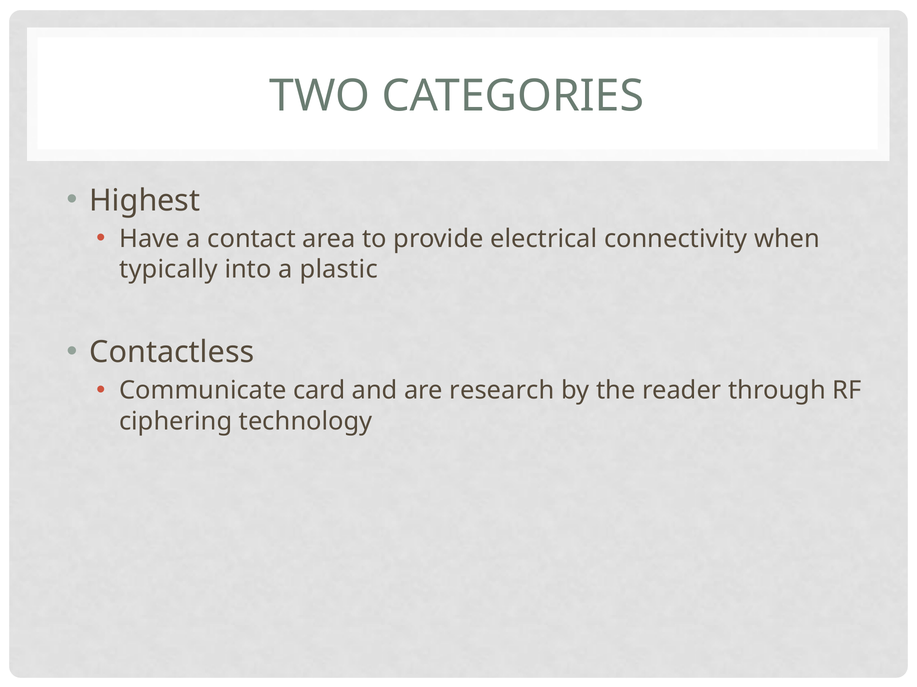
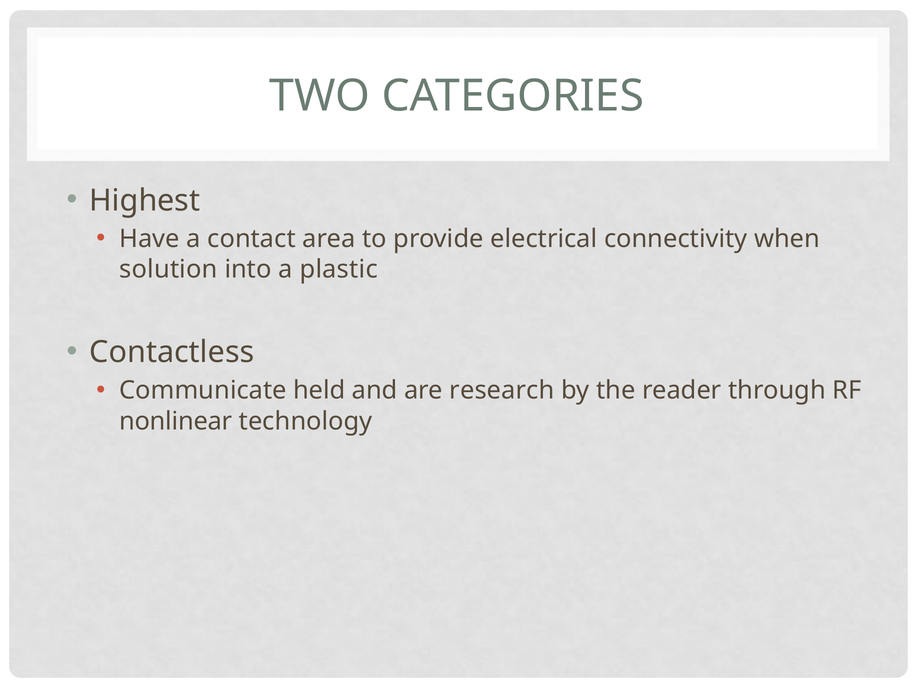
typically: typically -> solution (168, 270)
card: card -> held (319, 391)
ciphering: ciphering -> nonlinear (176, 422)
